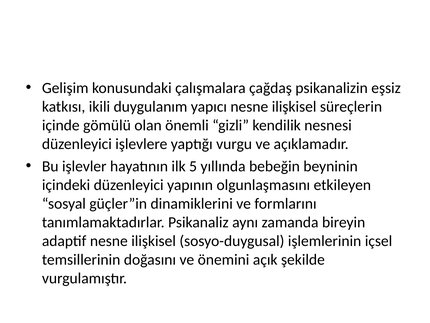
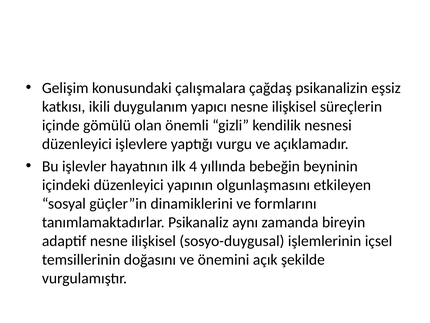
5: 5 -> 4 (193, 166)
